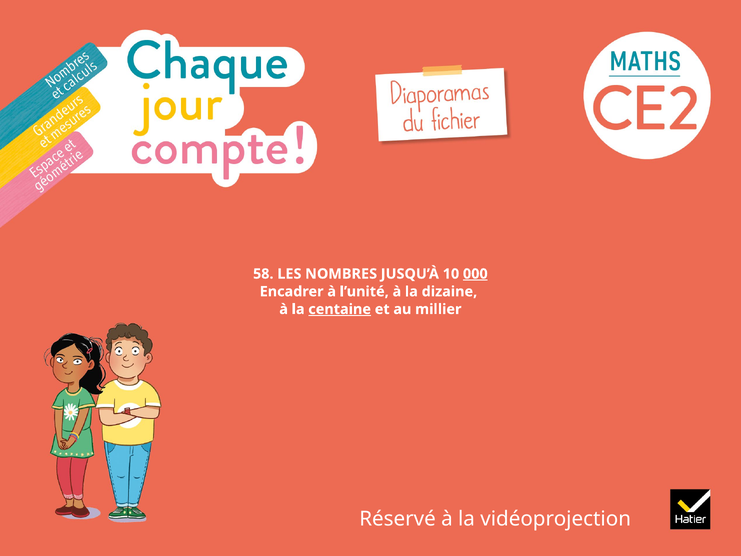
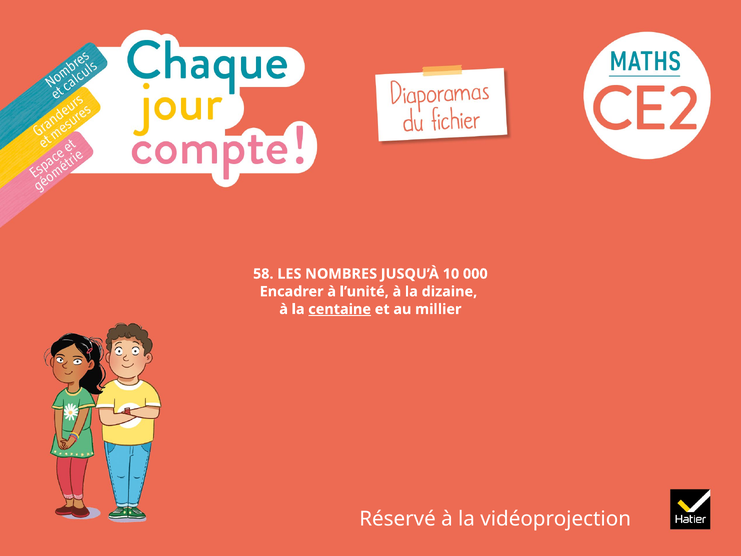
000 underline: present -> none (475, 274)
